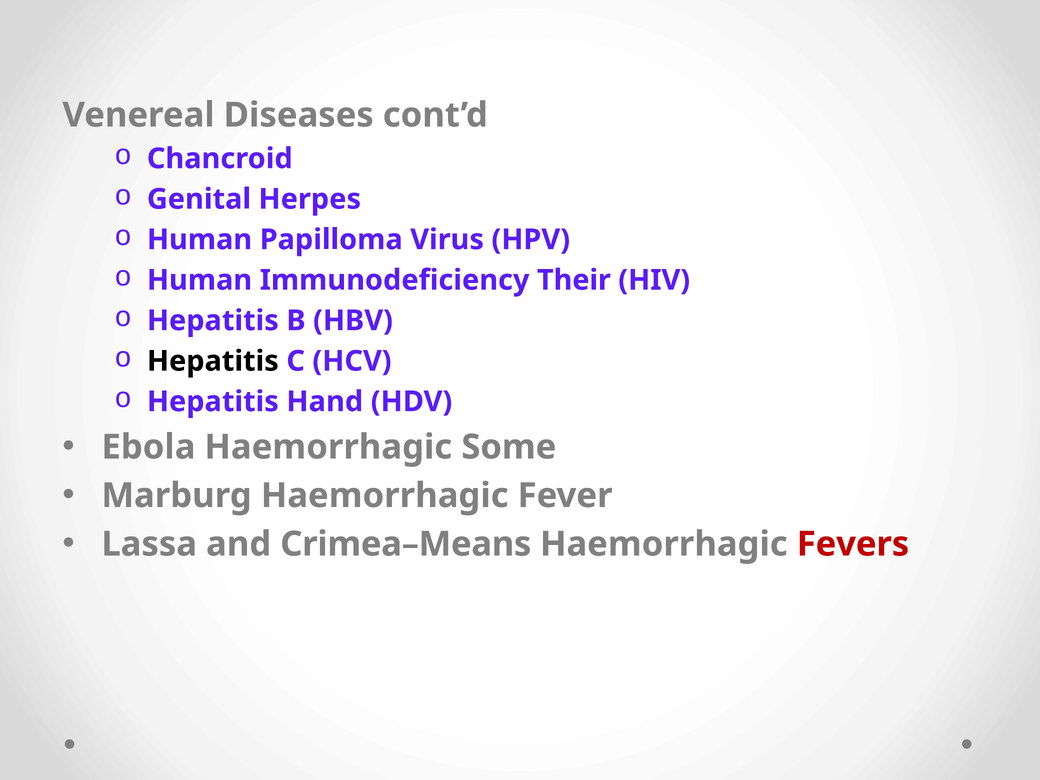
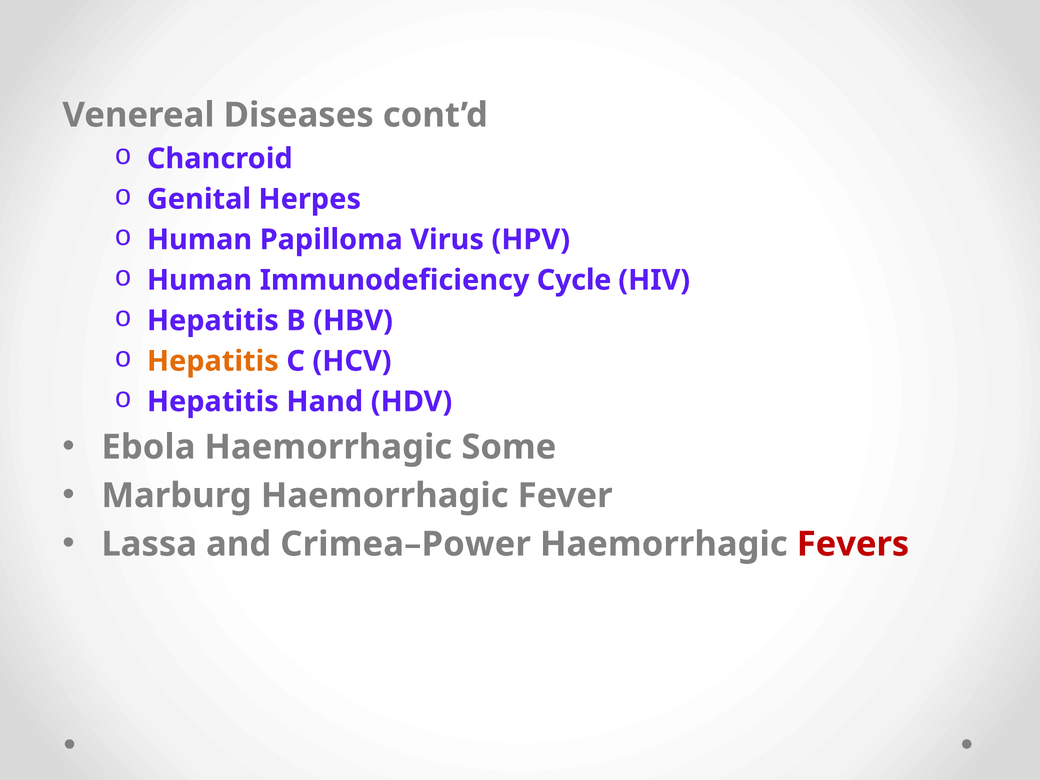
Their: Their -> Cycle (574, 280)
Hepatitis colour: black -> orange (213, 361)
Crimea–Means: Crimea–Means -> Crimea–Power (406, 544)
